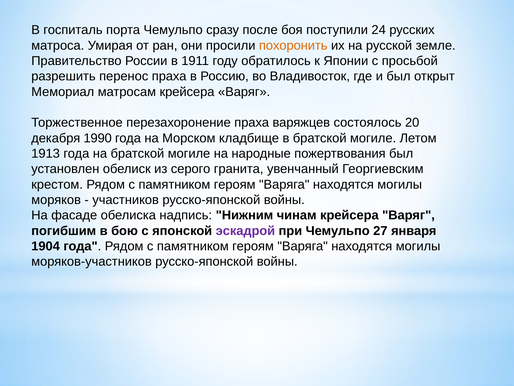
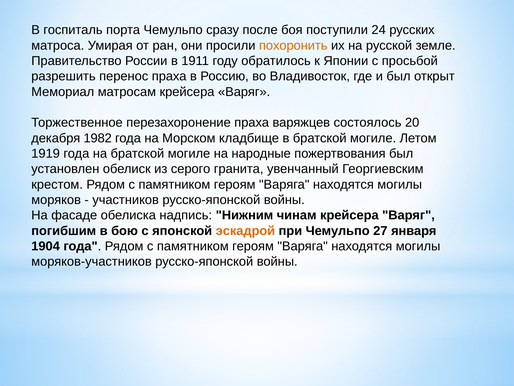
1990: 1990 -> 1982 (98, 138)
1913: 1913 -> 1919 (46, 153)
эскадрой colour: purple -> orange (245, 230)
